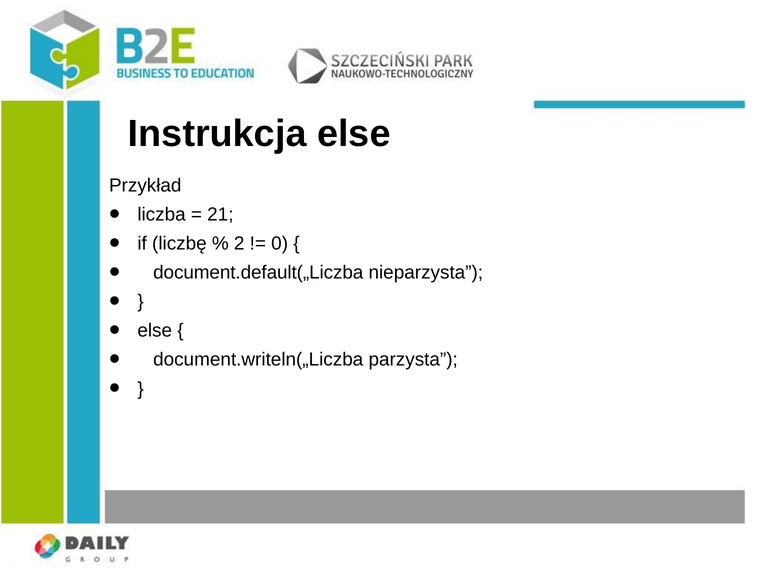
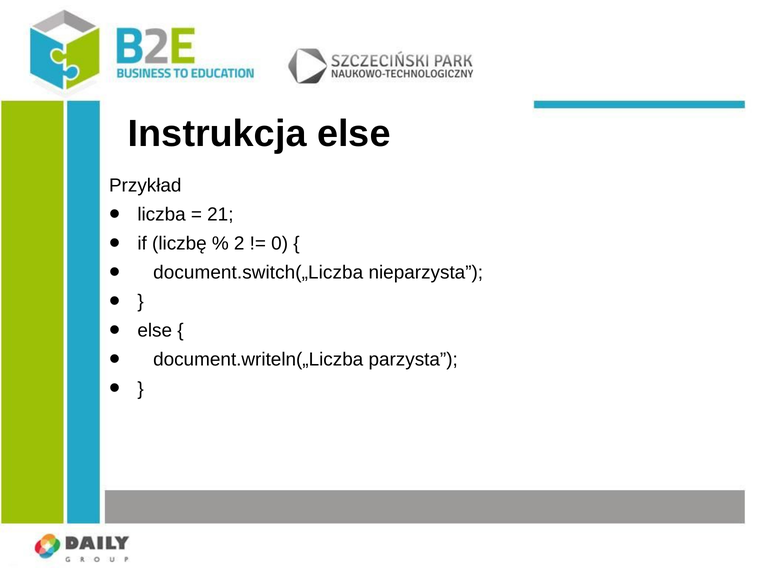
document.default(„Liczba: document.default(„Liczba -> document.switch(„Liczba (258, 273)
